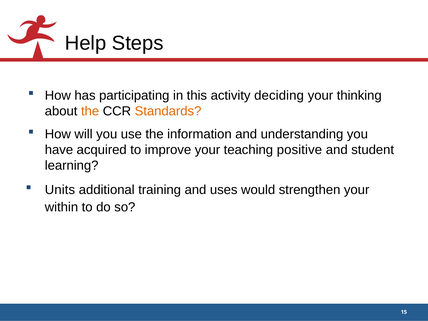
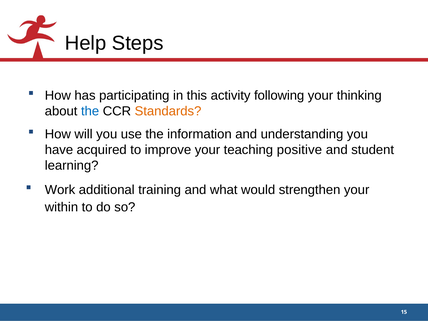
deciding: deciding -> following (279, 96)
the colour: orange -> blue (90, 111)
Units: Units -> Work (60, 190)
uses: uses -> what (224, 190)
